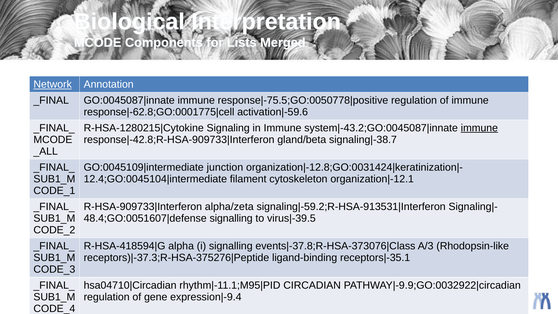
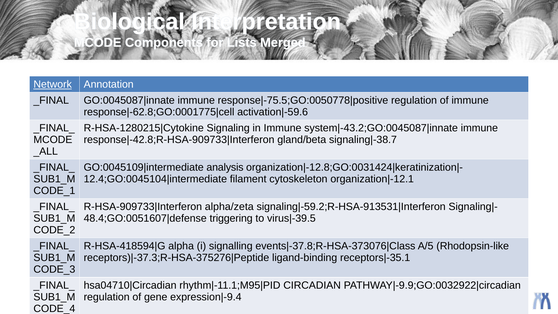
immune underline: present -> none (479, 128)
junction: junction -> analysis (225, 167)
signalling: signalling -> triggering (231, 218)
A/3: A/3 -> A/5 (426, 246)
